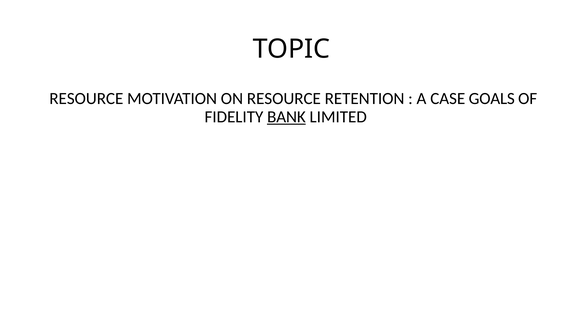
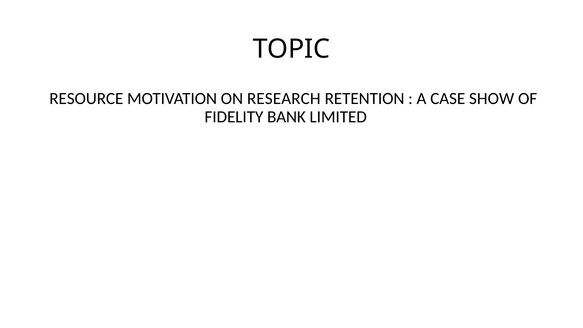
ON RESOURCE: RESOURCE -> RESEARCH (284, 99)
GOALS: GOALS -> SHOW (492, 99)
BANK underline: present -> none (286, 117)
